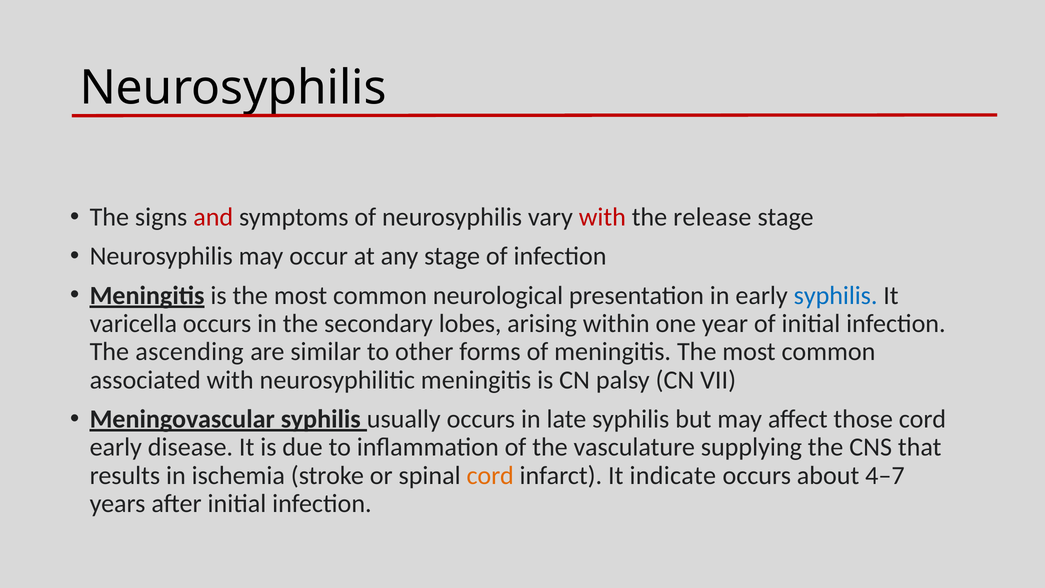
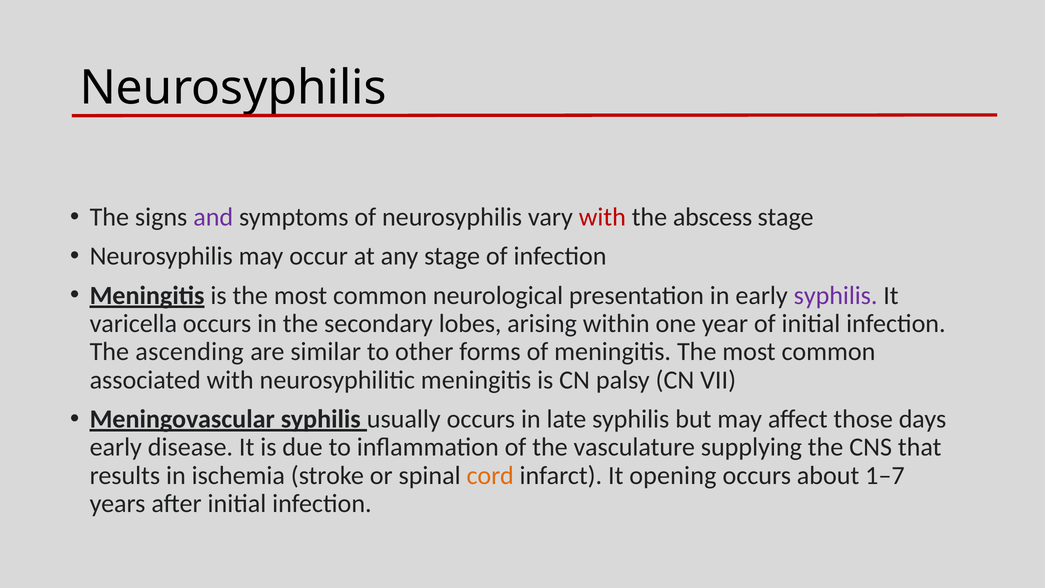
and colour: red -> purple (213, 217)
release: release -> abscess (713, 217)
syphilis colour: blue -> purple (836, 295)
those cord: cord -> days (923, 419)
indicate: indicate -> opening (673, 475)
4–7: 4–7 -> 1–7 (885, 475)
